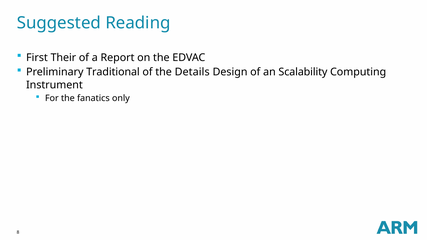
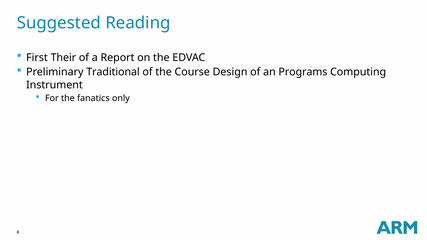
Details: Details -> Course (192, 72)
Scalability: Scalability -> Programs (303, 72)
